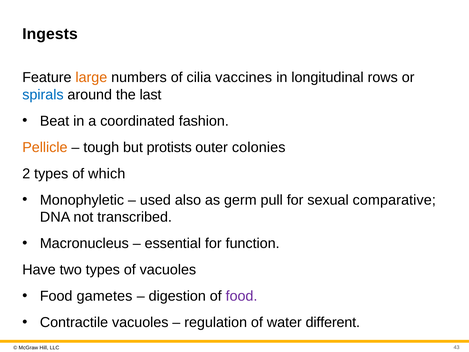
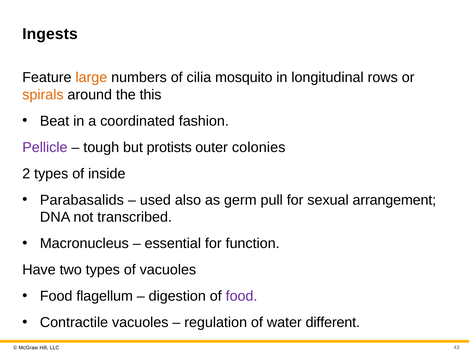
vaccines: vaccines -> mosquito (244, 77)
spirals colour: blue -> orange (43, 95)
last: last -> this (151, 95)
Pellicle colour: orange -> purple (45, 147)
which: which -> inside (107, 174)
Monophyletic: Monophyletic -> Parabasalids (82, 200)
comparative: comparative -> arrangement (394, 200)
gametes: gametes -> flagellum (105, 296)
